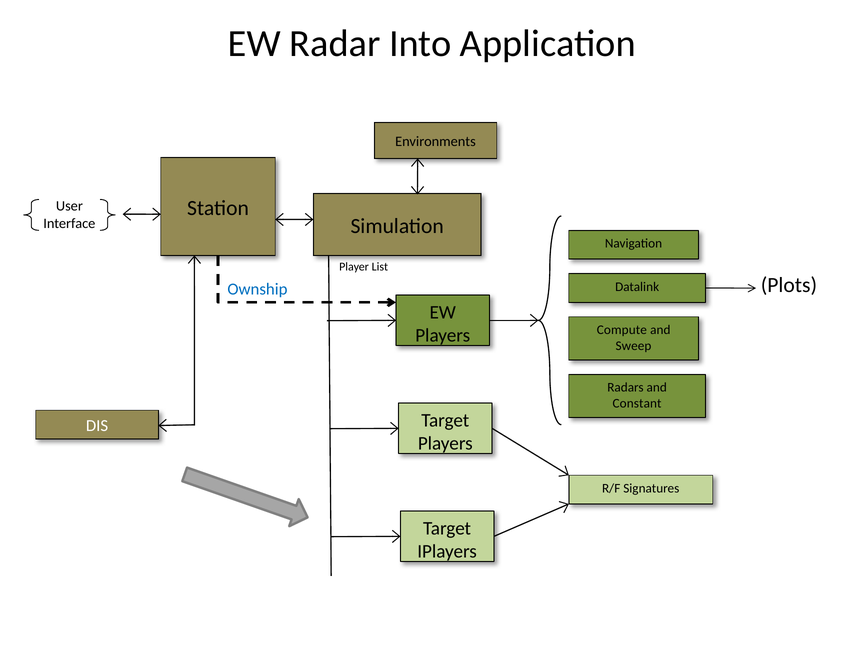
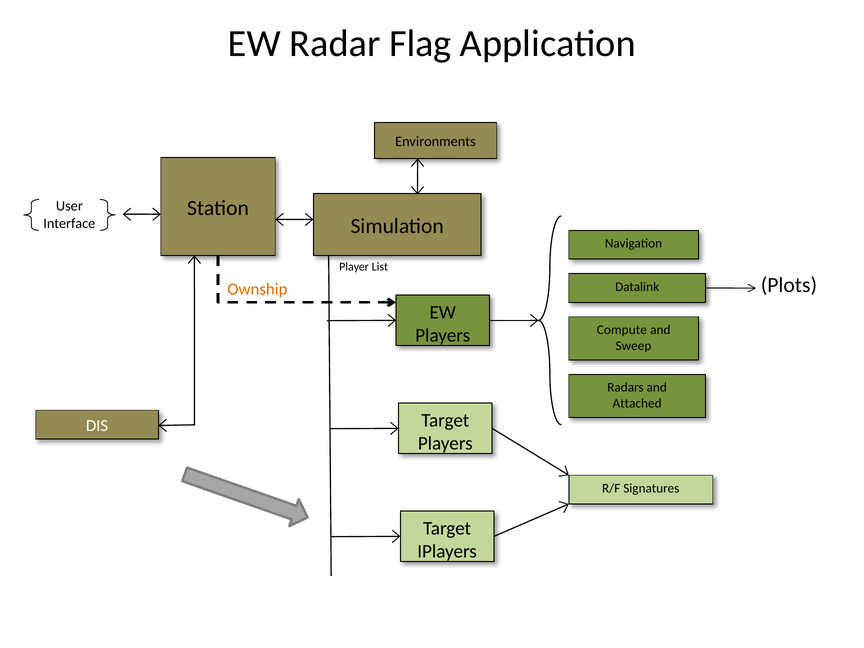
Into: Into -> Flag (420, 44)
Ownship colour: blue -> orange (257, 289)
Constant: Constant -> Attached (637, 403)
